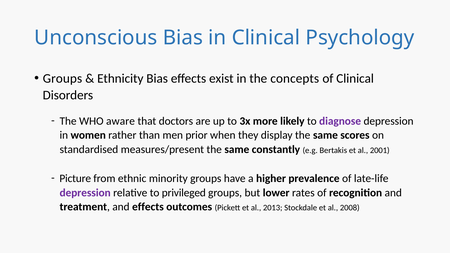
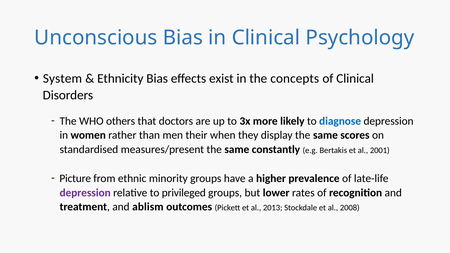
Groups: Groups -> System (62, 79)
aware: aware -> others (121, 121)
diagnose colour: purple -> blue (340, 121)
prior: prior -> their (196, 135)
and effects: effects -> ablism (148, 207)
